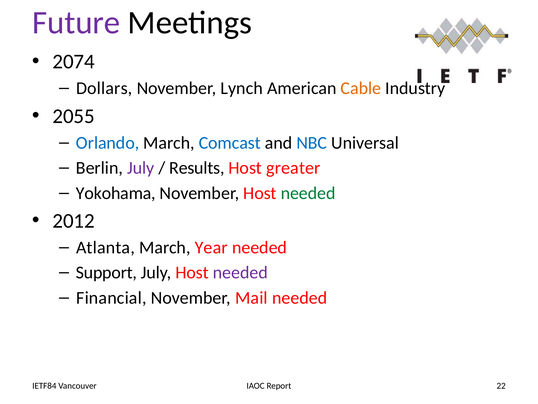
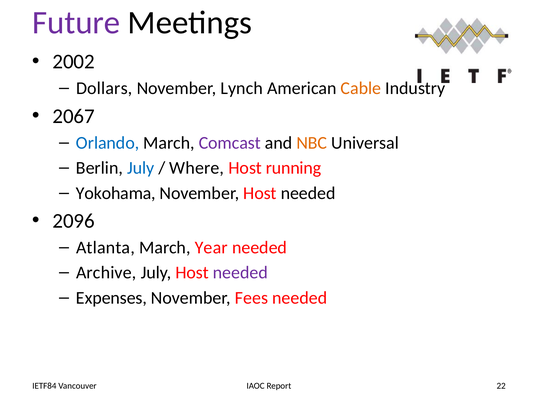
2074: 2074 -> 2002 (74, 62)
2055: 2055 -> 2067 (74, 116)
Comcast colour: blue -> purple (230, 143)
NBC colour: blue -> orange (312, 143)
July colour: purple -> blue (141, 168)
Results: Results -> Where (197, 168)
greater: greater -> running (294, 168)
needed colour: green -> black (308, 193)
2012: 2012 -> 2096 (74, 221)
Support: Support -> Archive (106, 272)
Financial: Financial -> Expenses (112, 297)
Mail: Mail -> Fees (251, 297)
